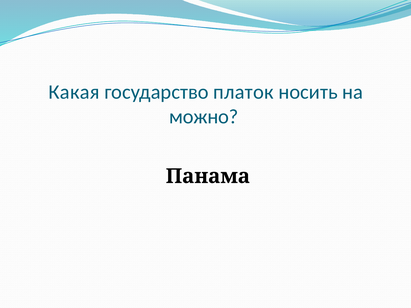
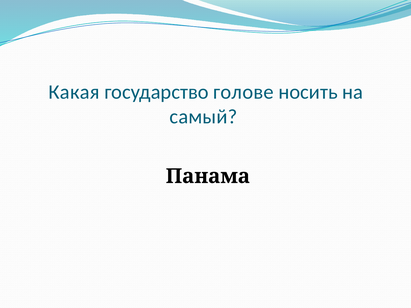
платок: платок -> голове (243, 92)
можно: можно -> самый (204, 117)
